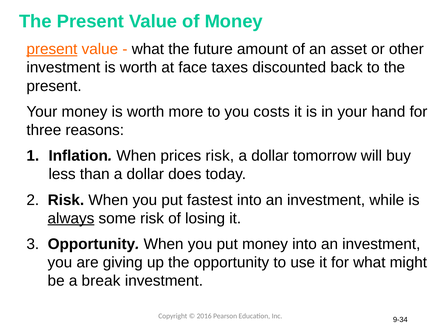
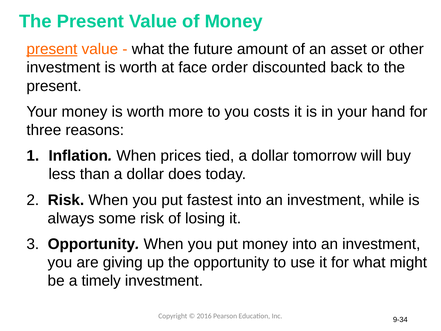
taxes: taxes -> order (230, 68)
prices risk: risk -> tied (220, 156)
always underline: present -> none (71, 218)
break: break -> timely (101, 281)
